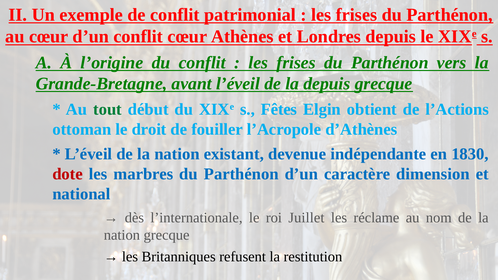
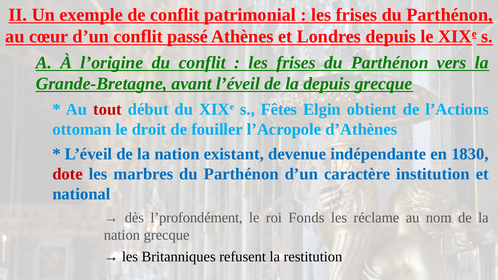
conflit cœur: cœur -> passé (188, 37)
tout colour: green -> red (108, 109)
dimension: dimension -> institution (433, 174)
l’internationale: l’internationale -> l’profondément (197, 218)
Juillet: Juillet -> Fonds (306, 218)
